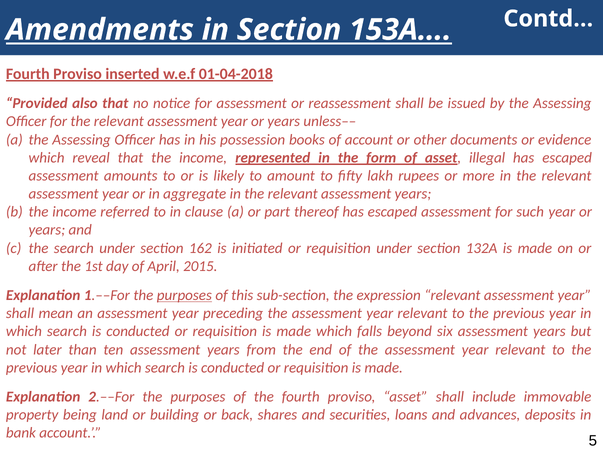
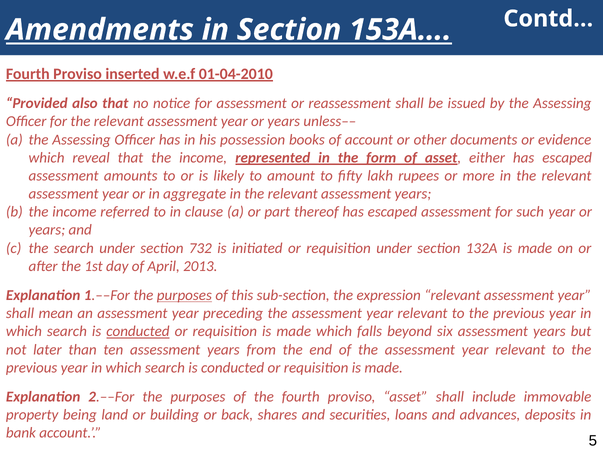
01-04-2018: 01-04-2018 -> 01-04-2010 (236, 74)
illegal: illegal -> either (487, 158)
162: 162 -> 732 (200, 248)
2015: 2015 -> 2013 (200, 266)
conducted underline: none -> present (138, 332)
